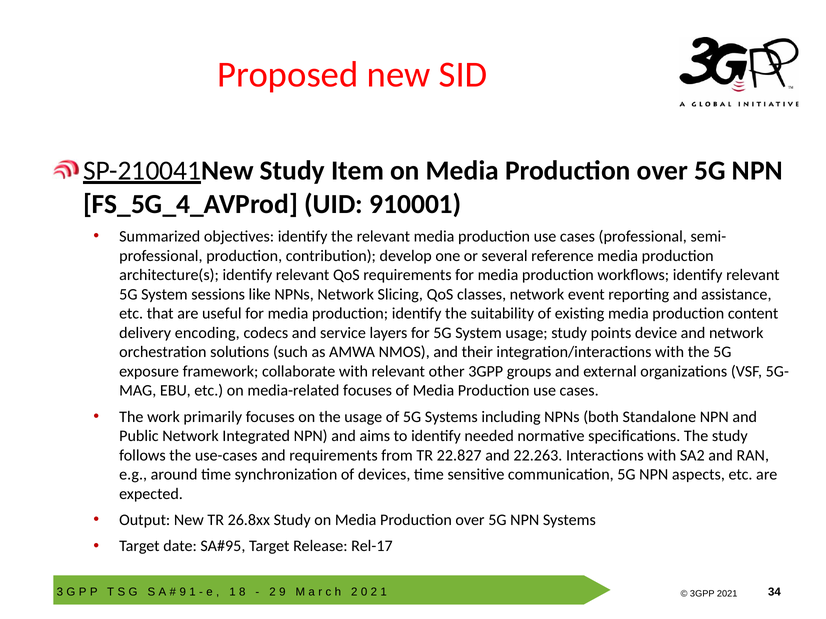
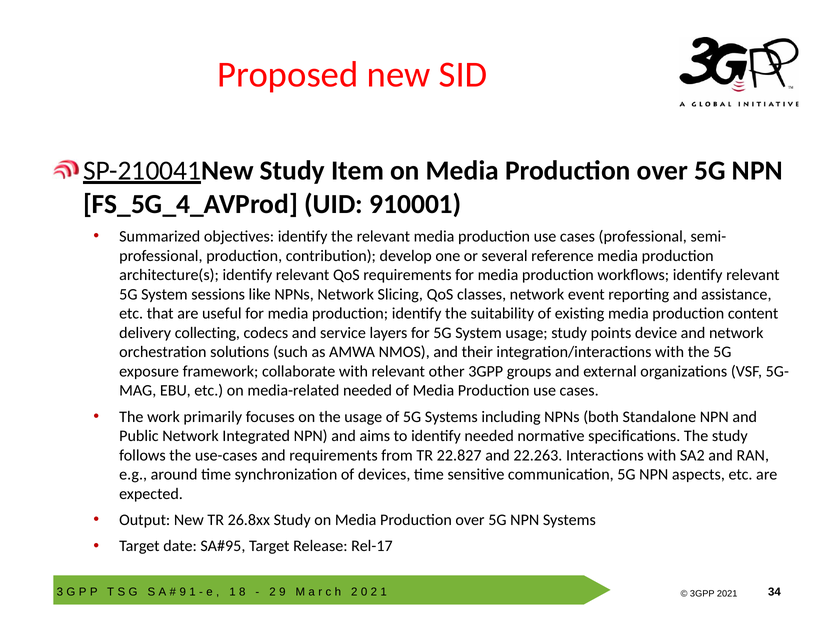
encoding: encoding -> collecting (207, 333)
media-related focuses: focuses -> needed (368, 391)
